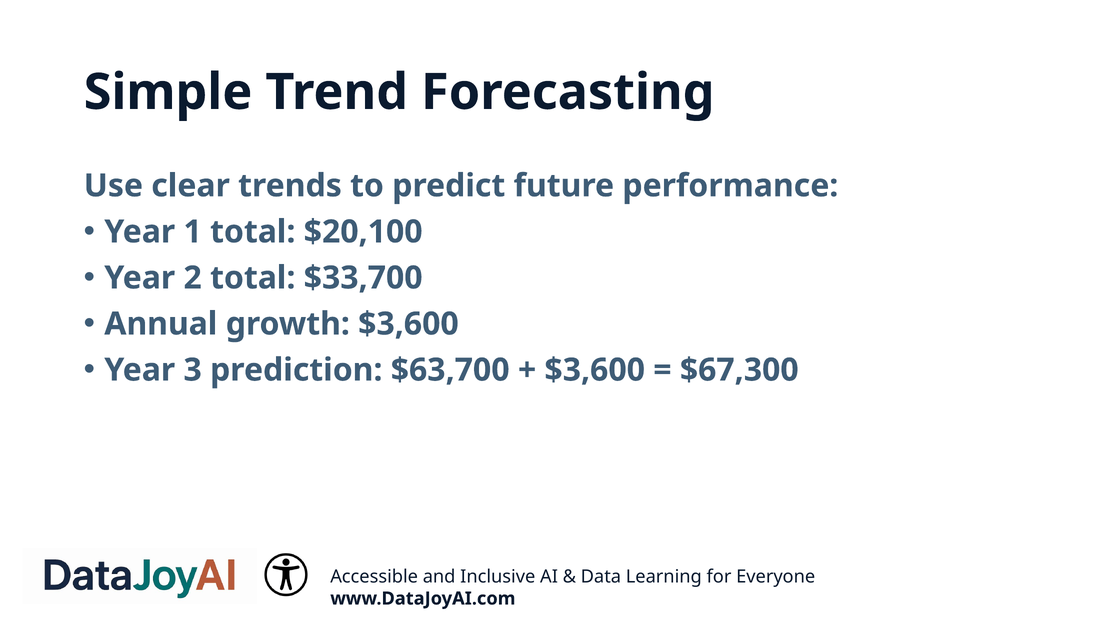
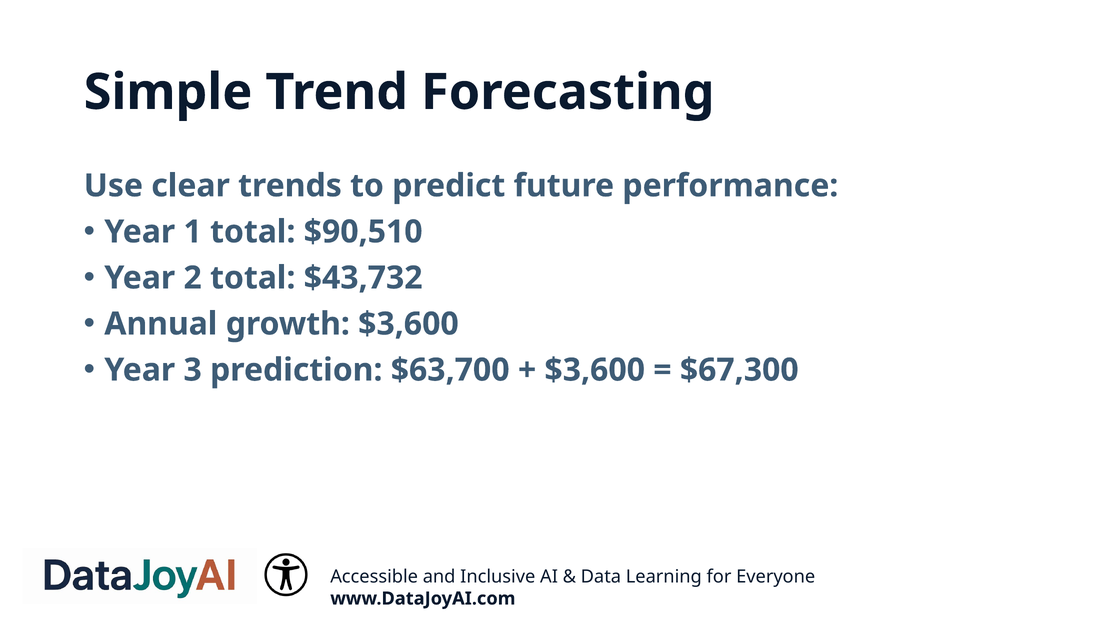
$20,100: $20,100 -> $90,510 (363, 232)
$33,700: $33,700 -> $43,732 (363, 278)
